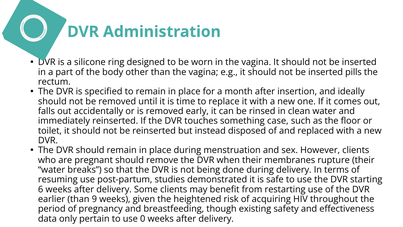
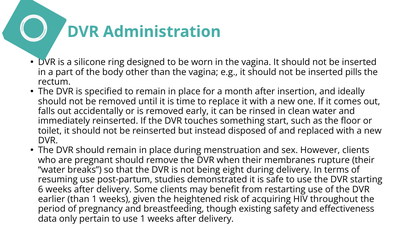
case: case -> start (278, 121)
done: done -> eight (233, 170)
than 9: 9 -> 1 (94, 199)
use 0: 0 -> 1 (143, 218)
